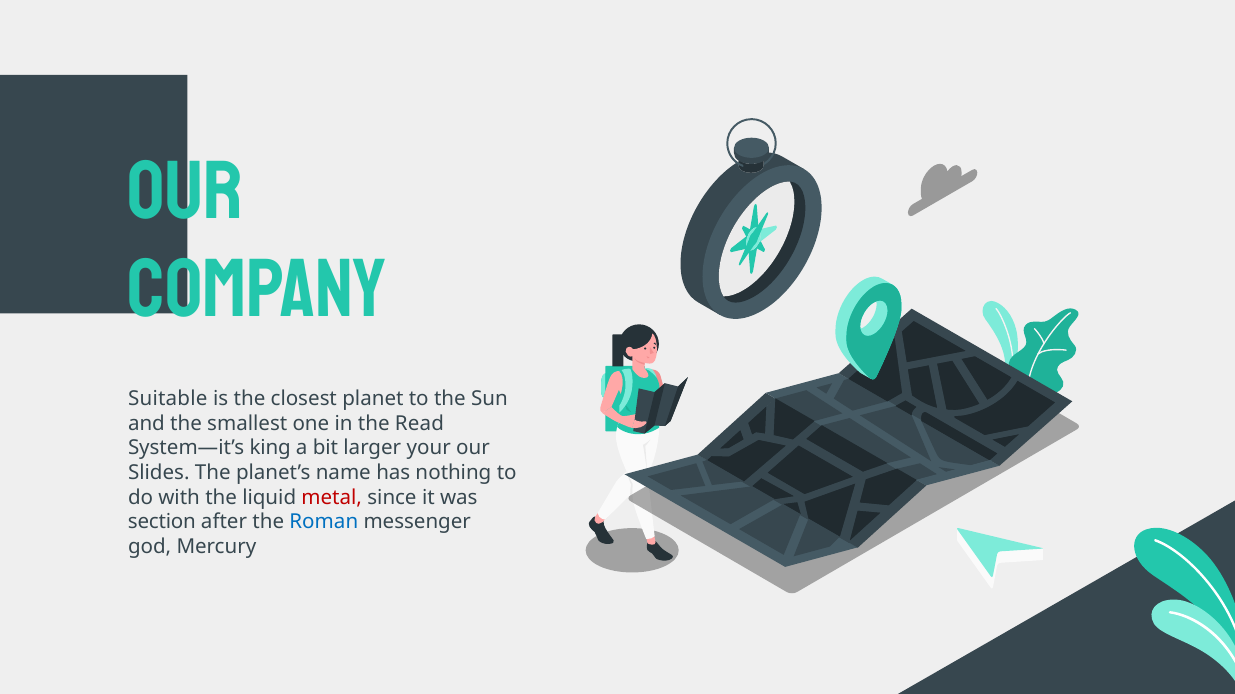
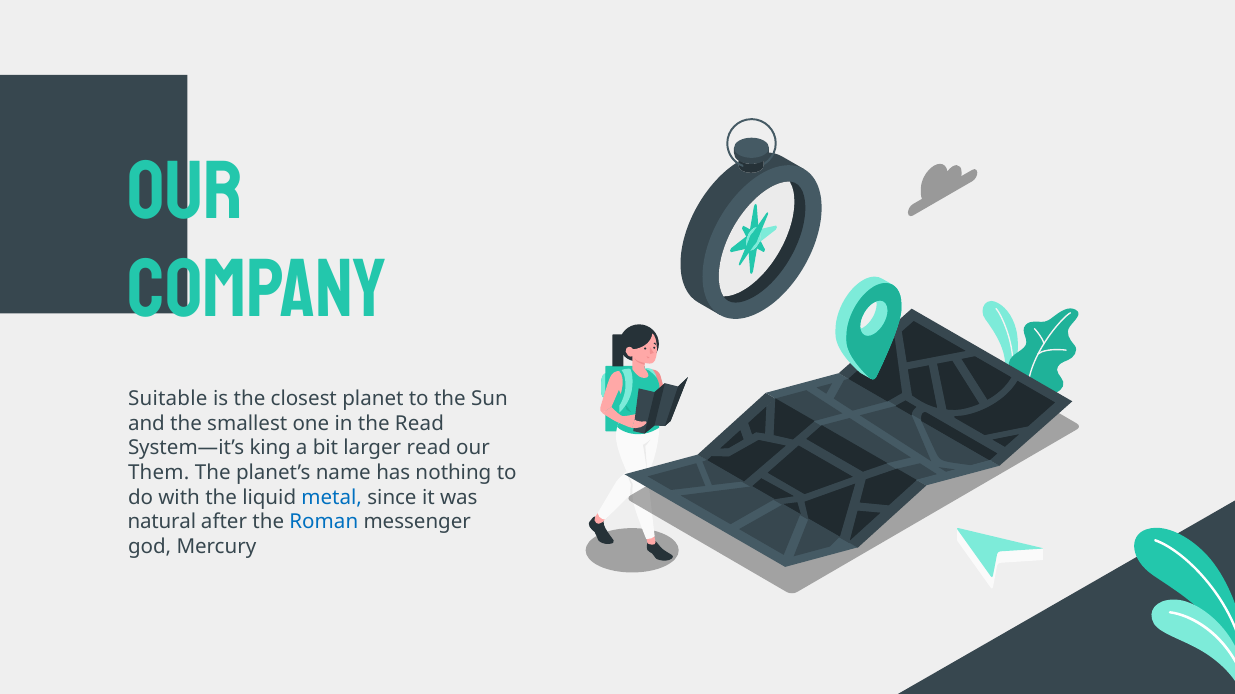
larger your: your -> read (429, 448)
Slides: Slides -> Them (159, 473)
metal colour: red -> blue (332, 498)
section: section -> natural (162, 523)
